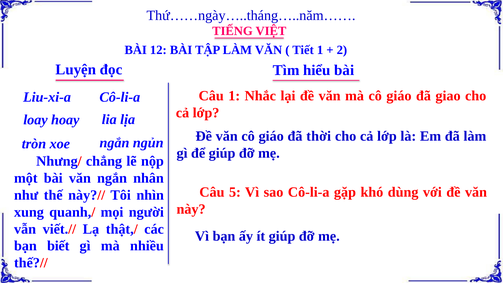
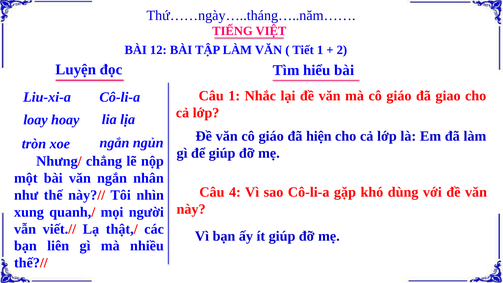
thời: thời -> hiện (319, 136)
5: 5 -> 4 (235, 192)
biết: biết -> liên (58, 246)
